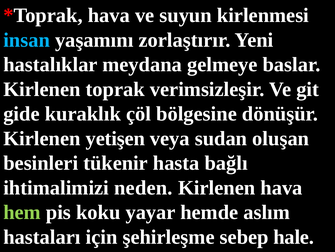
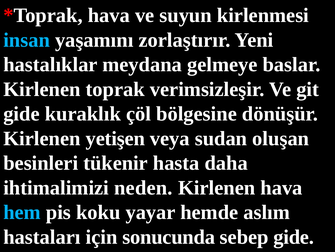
bağlı: bağlı -> daha (226, 163)
hem colour: light green -> light blue (22, 212)
şehirleşme: şehirleşme -> sonucunda (169, 236)
sebep hale: hale -> gide (294, 236)
